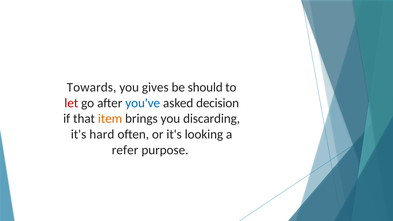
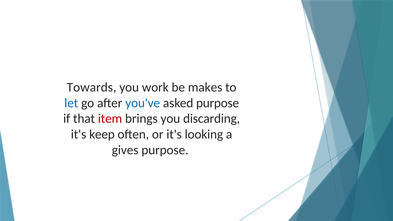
gives: gives -> work (155, 87)
should: should -> makes (205, 87)
let colour: red -> blue (71, 103)
asked decision: decision -> purpose (218, 103)
item colour: orange -> red (110, 119)
hard: hard -> keep (102, 134)
refer: refer -> gives (125, 150)
